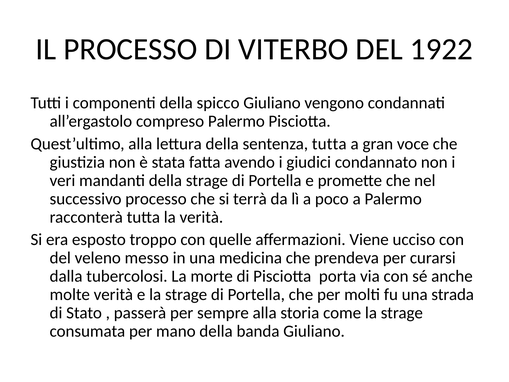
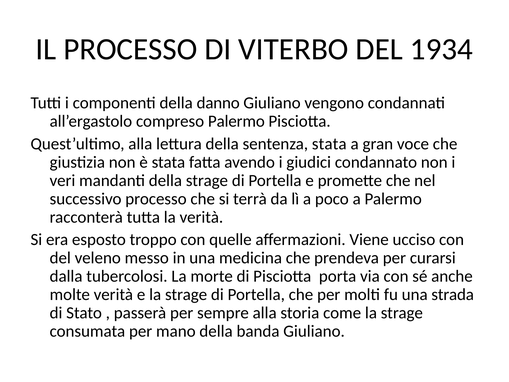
1922: 1922 -> 1934 (441, 49)
spicco: spicco -> danno (218, 103)
sentenza tutta: tutta -> stata (329, 144)
